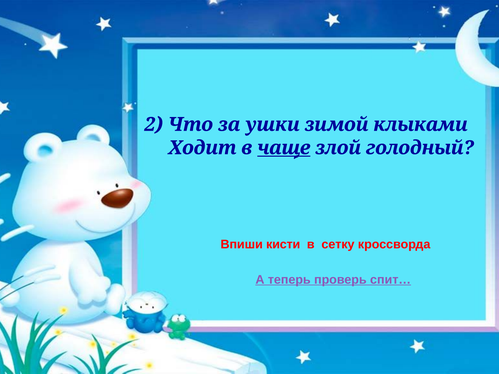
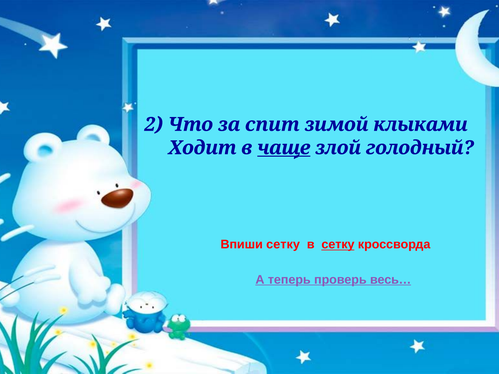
ушки: ушки -> спит (272, 125)
Впиши кисти: кисти -> сетку (283, 245)
сетку underline: none -> present (338, 245)
спит…: спит… -> весь… (391, 280)
